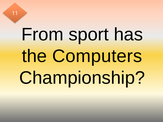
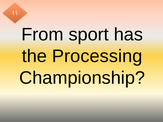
Computers: Computers -> Processing (97, 56)
